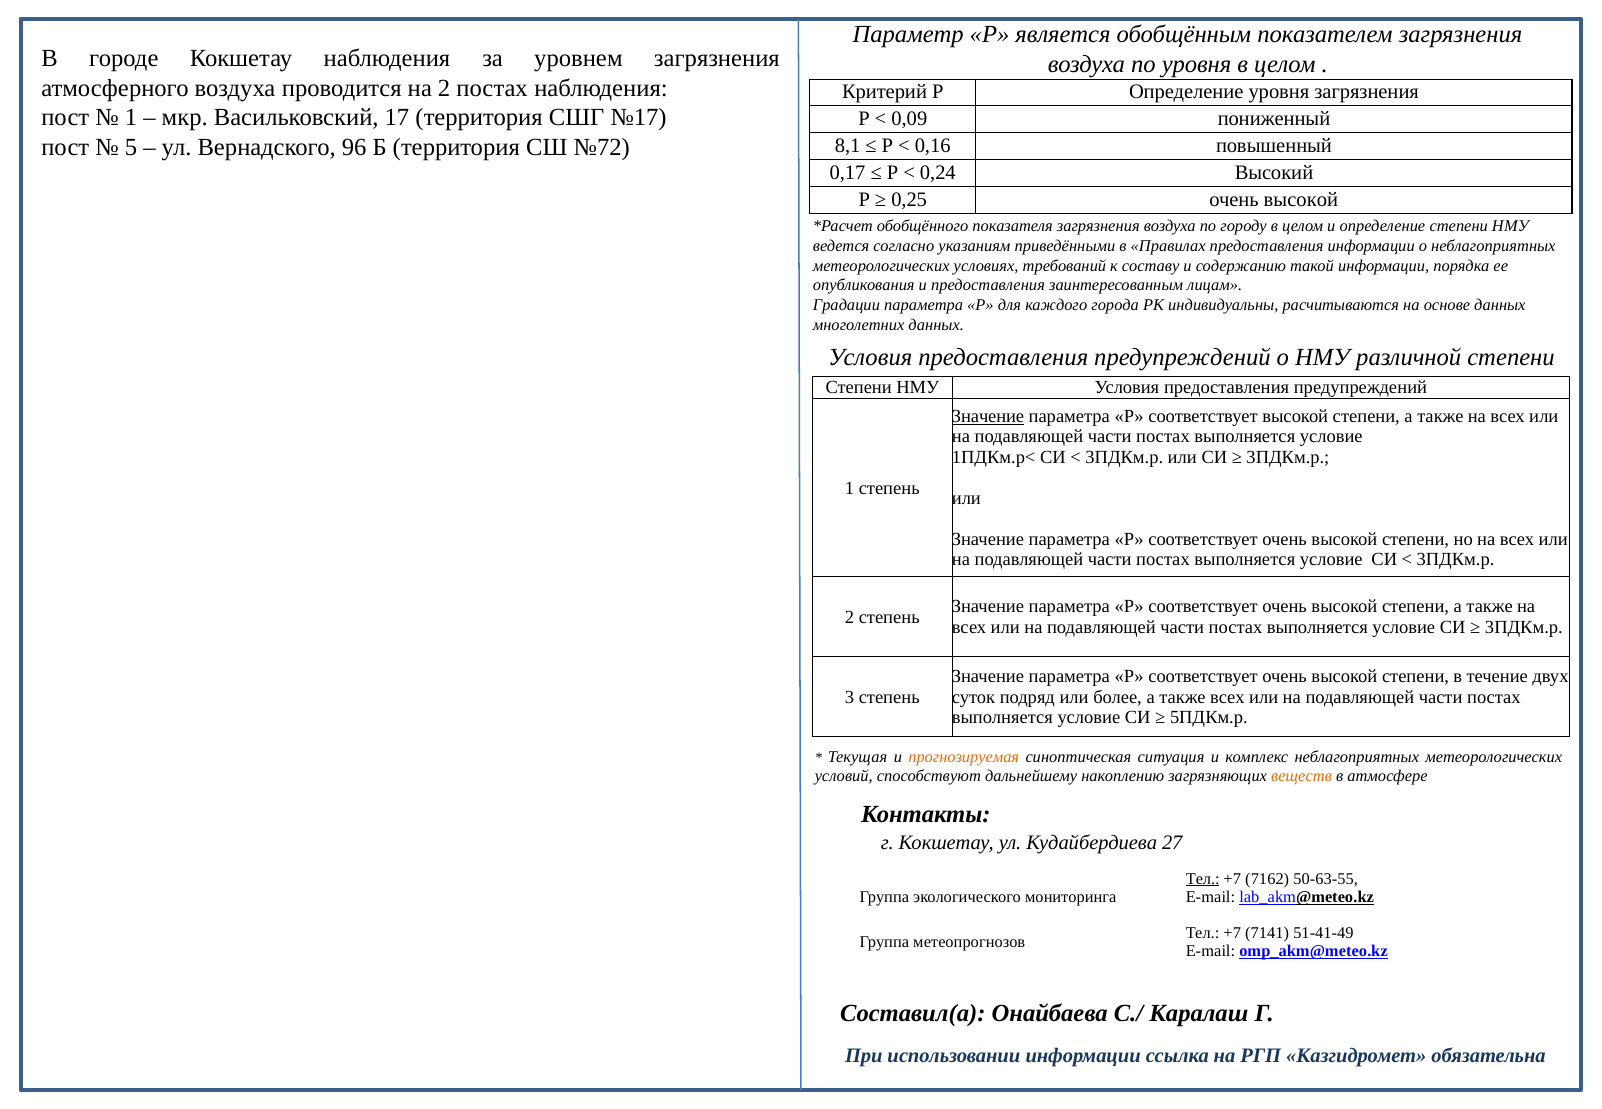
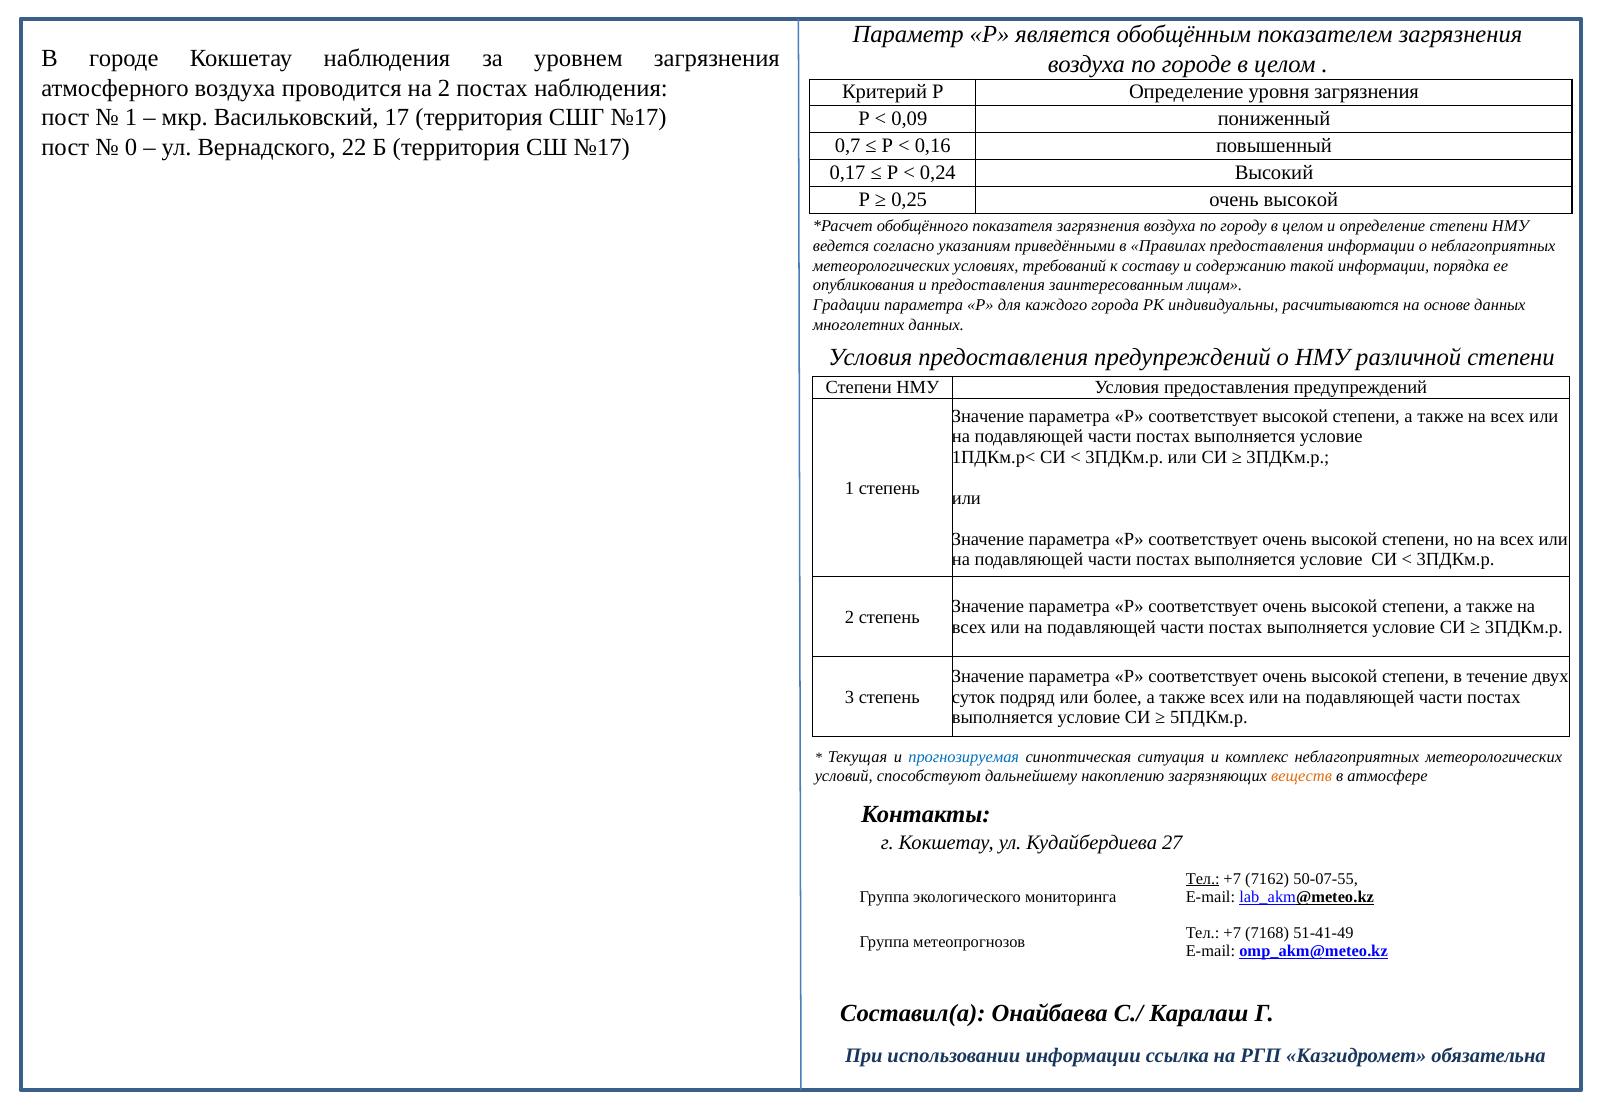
по уровня: уровня -> городе (1197, 64)
5: 5 -> 0 (131, 147)
96: 96 -> 22 (354, 147)
СШ №72: №72 -> №17 (602, 147)
8,1: 8,1 -> 0,7 (848, 146)
Значение underline: present -> none (988, 416)
прогнозируемая colour: orange -> blue (964, 757)
50-63-55: 50-63-55 -> 50-07-55 (1326, 879)
7141: 7141 -> 7168 (1267, 933)
